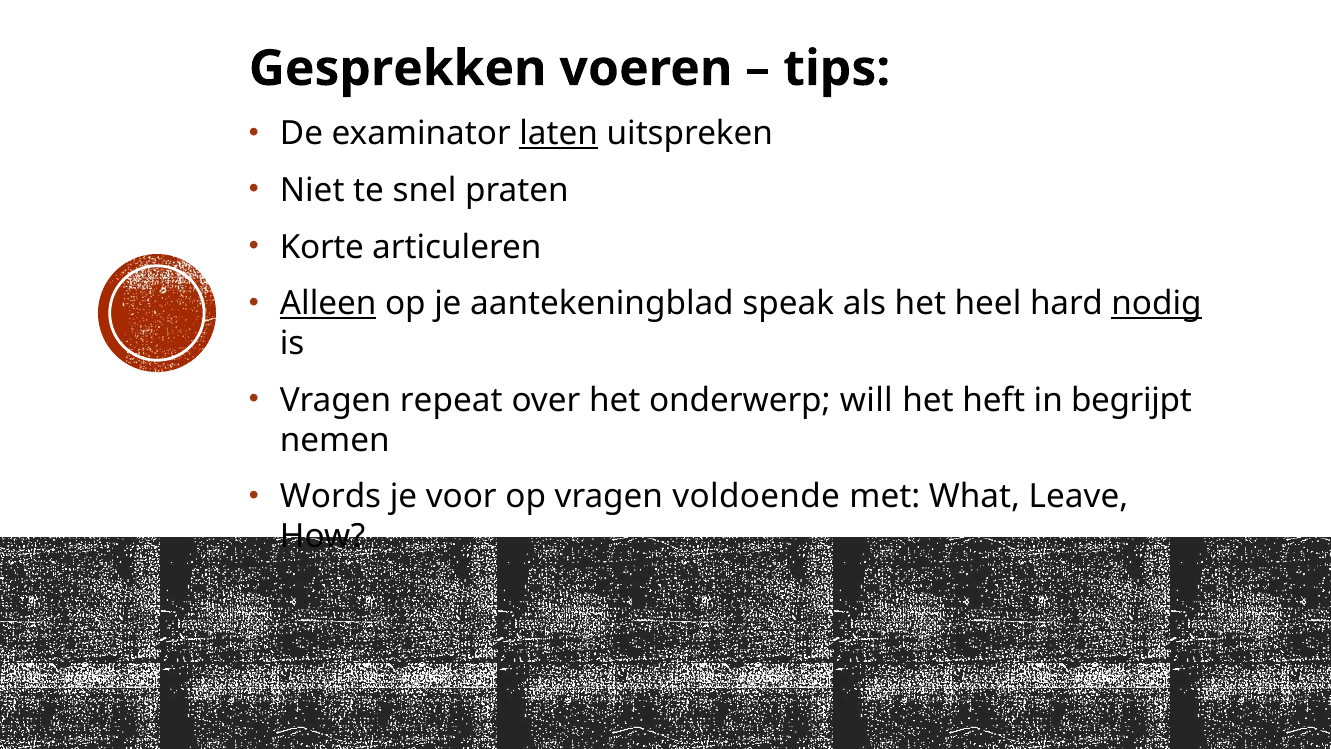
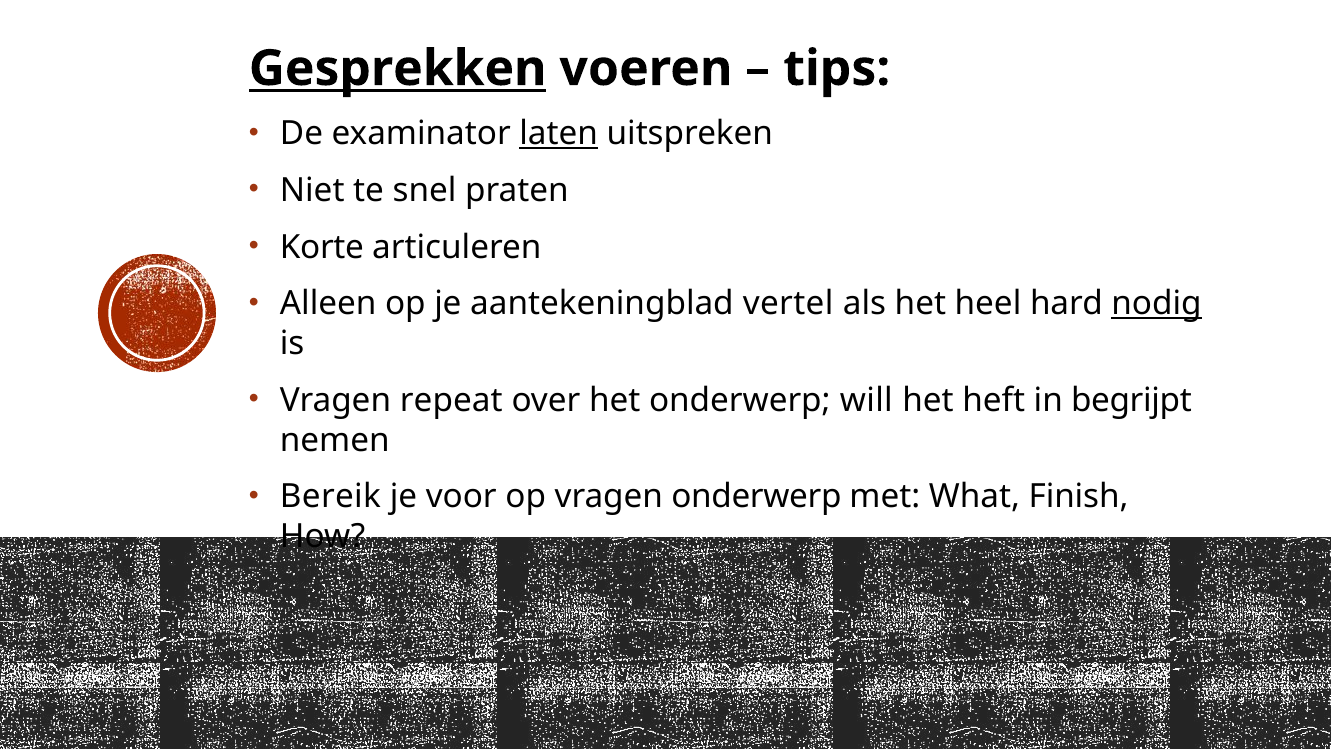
Gesprekken underline: none -> present (398, 69)
Alleen underline: present -> none (328, 304)
speak: speak -> vertel (788, 304)
Words: Words -> Bereik (330, 497)
vragen voldoende: voldoende -> onderwerp (756, 497)
Leave: Leave -> Finish (1079, 497)
